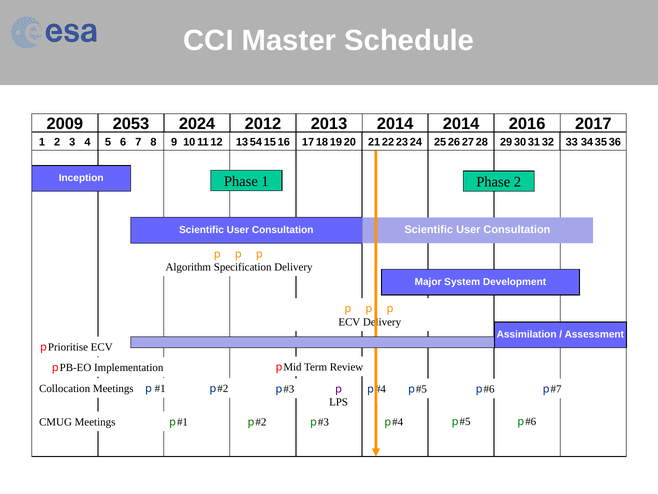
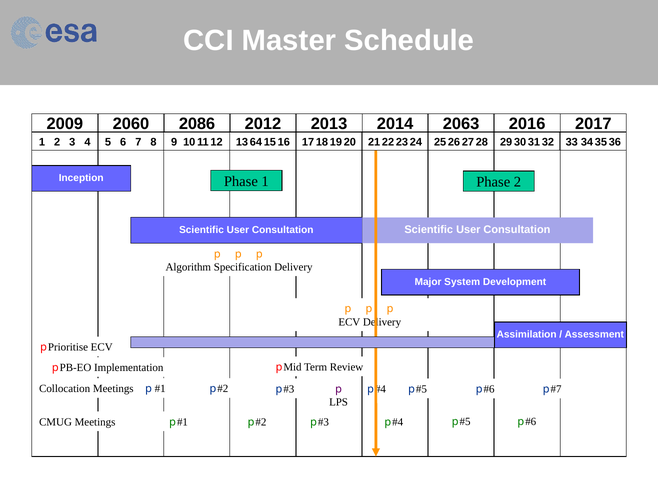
2053: 2053 -> 2060 (131, 124)
2024: 2024 -> 2086 (197, 124)
2012 2014: 2014 -> 2063 (461, 124)
54: 54 -> 64 (256, 142)
